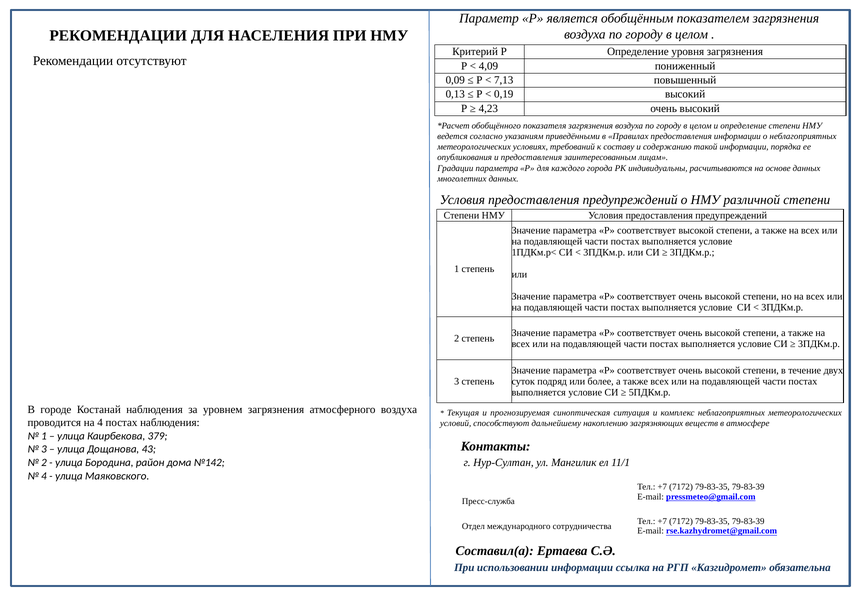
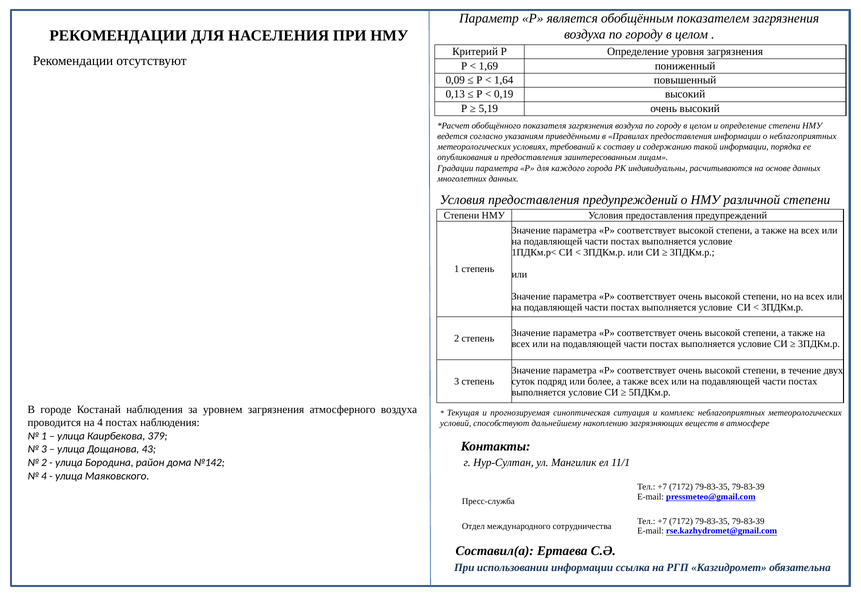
4,09: 4,09 -> 1,69 (488, 66)
7,13: 7,13 -> 1,64 (504, 80)
4,23: 4,23 -> 5,19 (488, 109)
